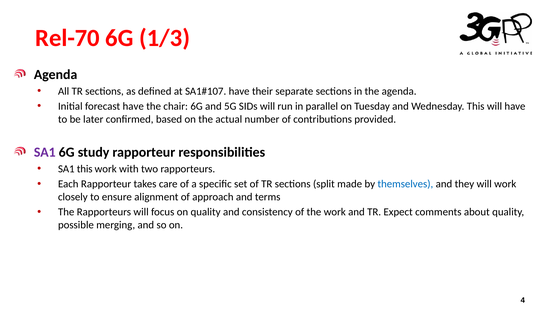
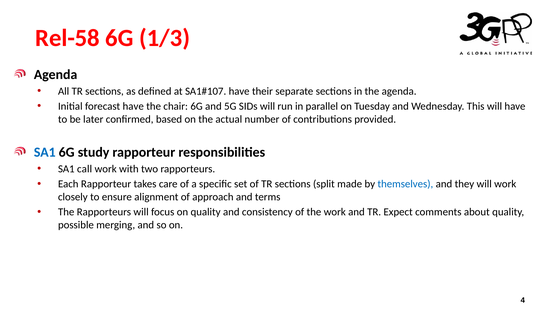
Rel-70: Rel-70 -> Rel-58 (67, 38)
SA1 colour: purple -> blue (45, 152)
SA1 this: this -> call (85, 169)
